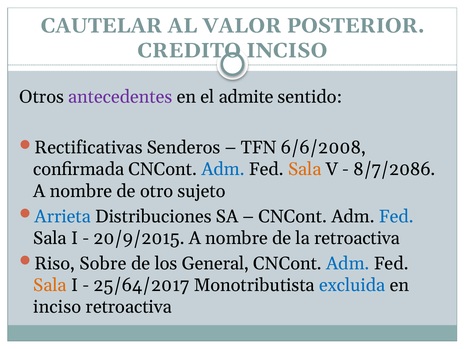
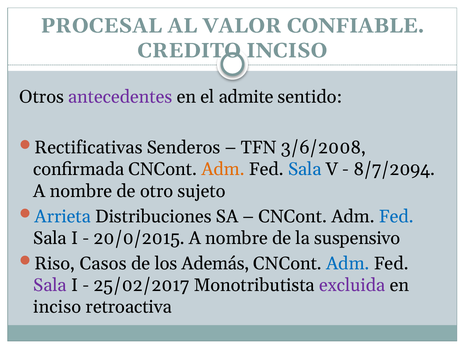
CAUTELAR: CAUTELAR -> PROCESAL (101, 26)
POSTERIOR: POSTERIOR -> CONFIABLE (356, 26)
6/6/2008: 6/6/2008 -> 3/6/2008 (324, 148)
Adm colour: blue -> orange (223, 169)
Sala colour: orange -> blue (305, 169)
8/7/2086: 8/7/2086 -> 8/7/2094 (394, 169)
20/9/2015: 20/9/2015 -> 20/0/2015 (139, 238)
la retroactiva: retroactiva -> suspensivo (357, 238)
Sobre: Sobre -> Casos (103, 263)
General: General -> Además (215, 263)
Sala colour: orange -> purple (50, 285)
25/64/2017: 25/64/2017 -> 25/02/2017 (141, 285)
excluida colour: blue -> purple (352, 285)
